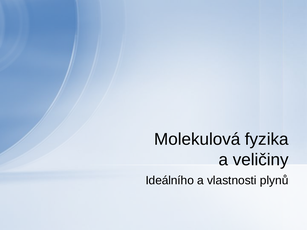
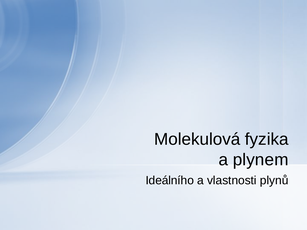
veličiny: veličiny -> plynem (261, 160)
